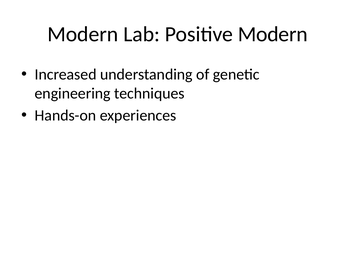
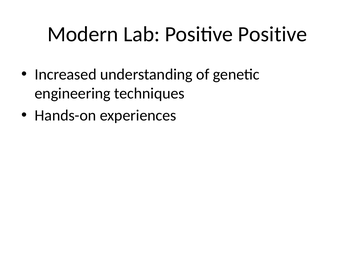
Positive Modern: Modern -> Positive (273, 34)
